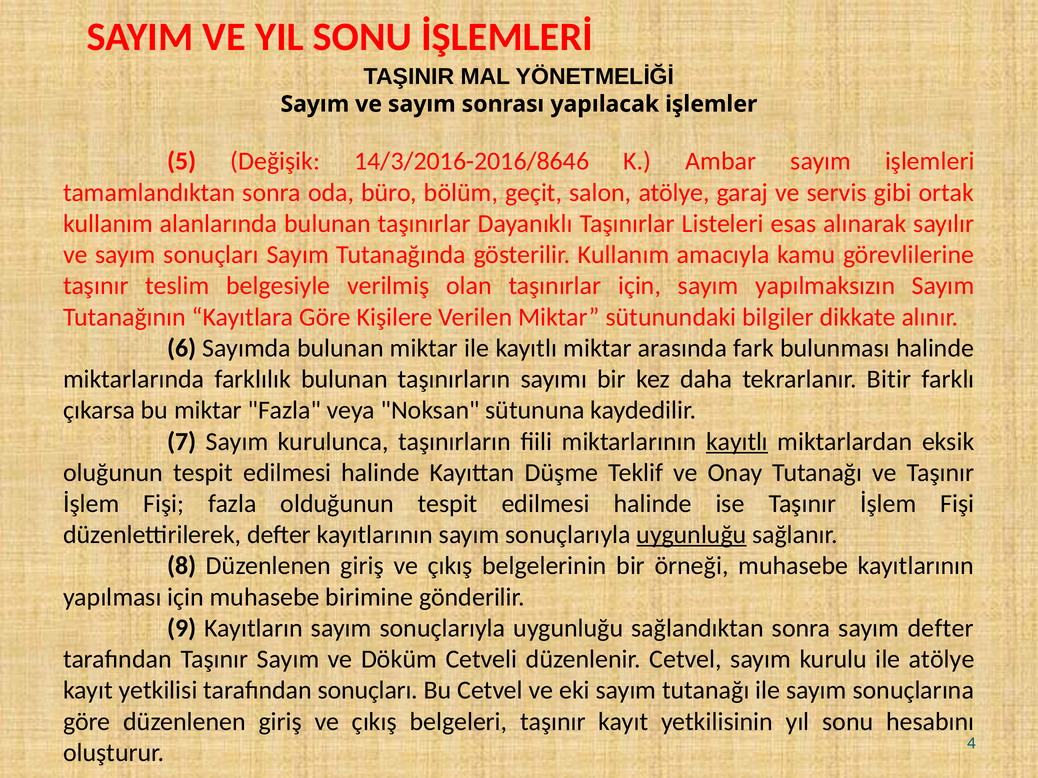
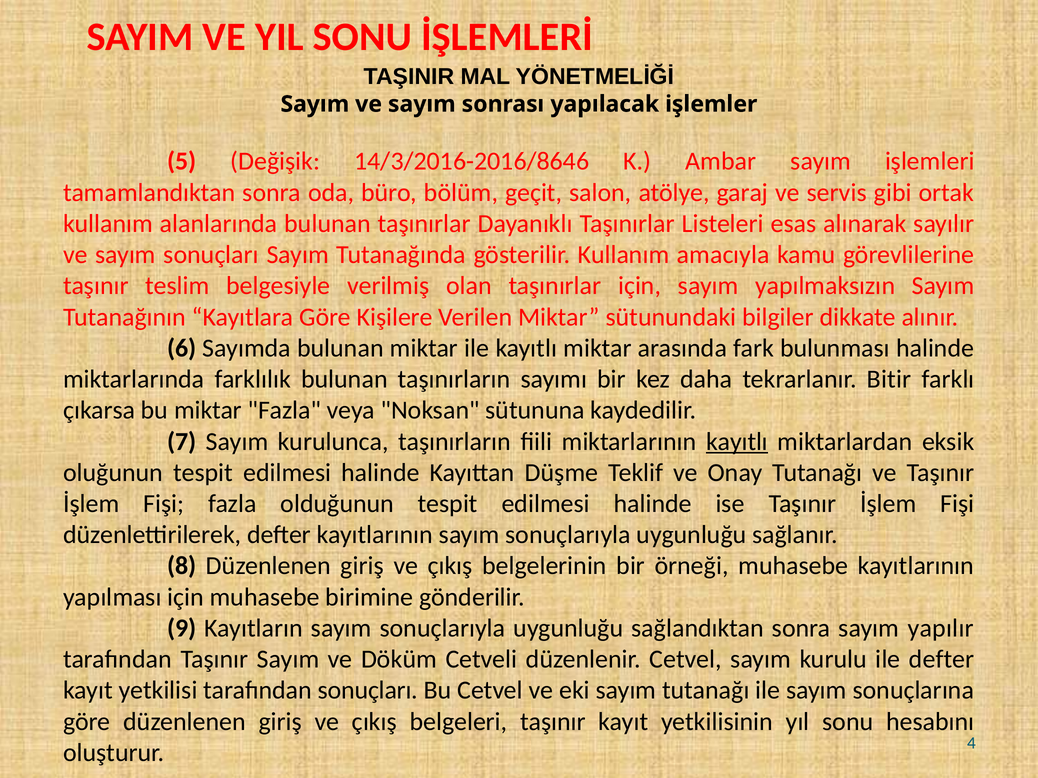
uygunluğu underline: present -> none (691, 535)
sayım defter: defter -> yapılır (941, 629)
ile atölye: atölye -> defter (942, 660)
